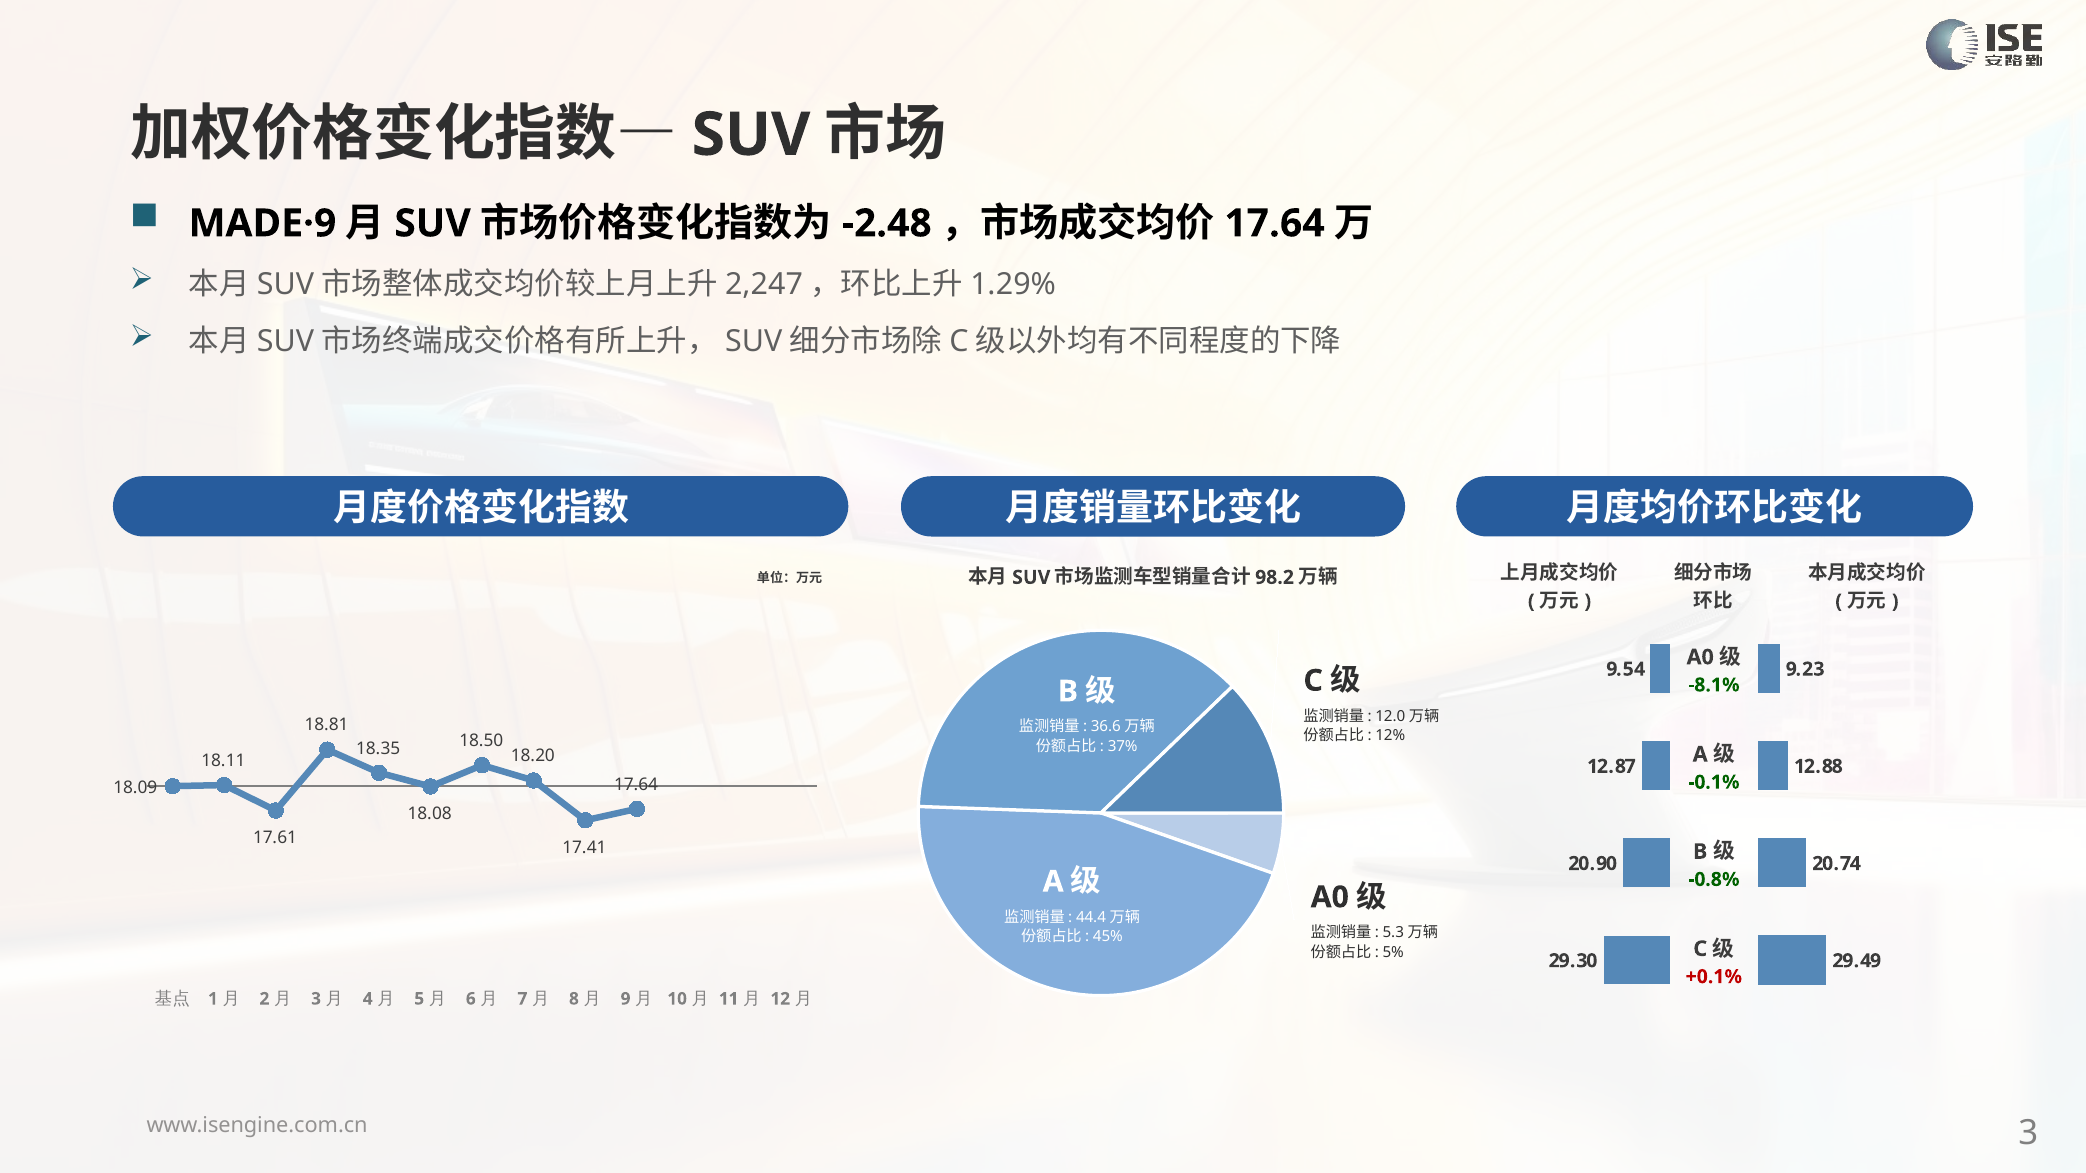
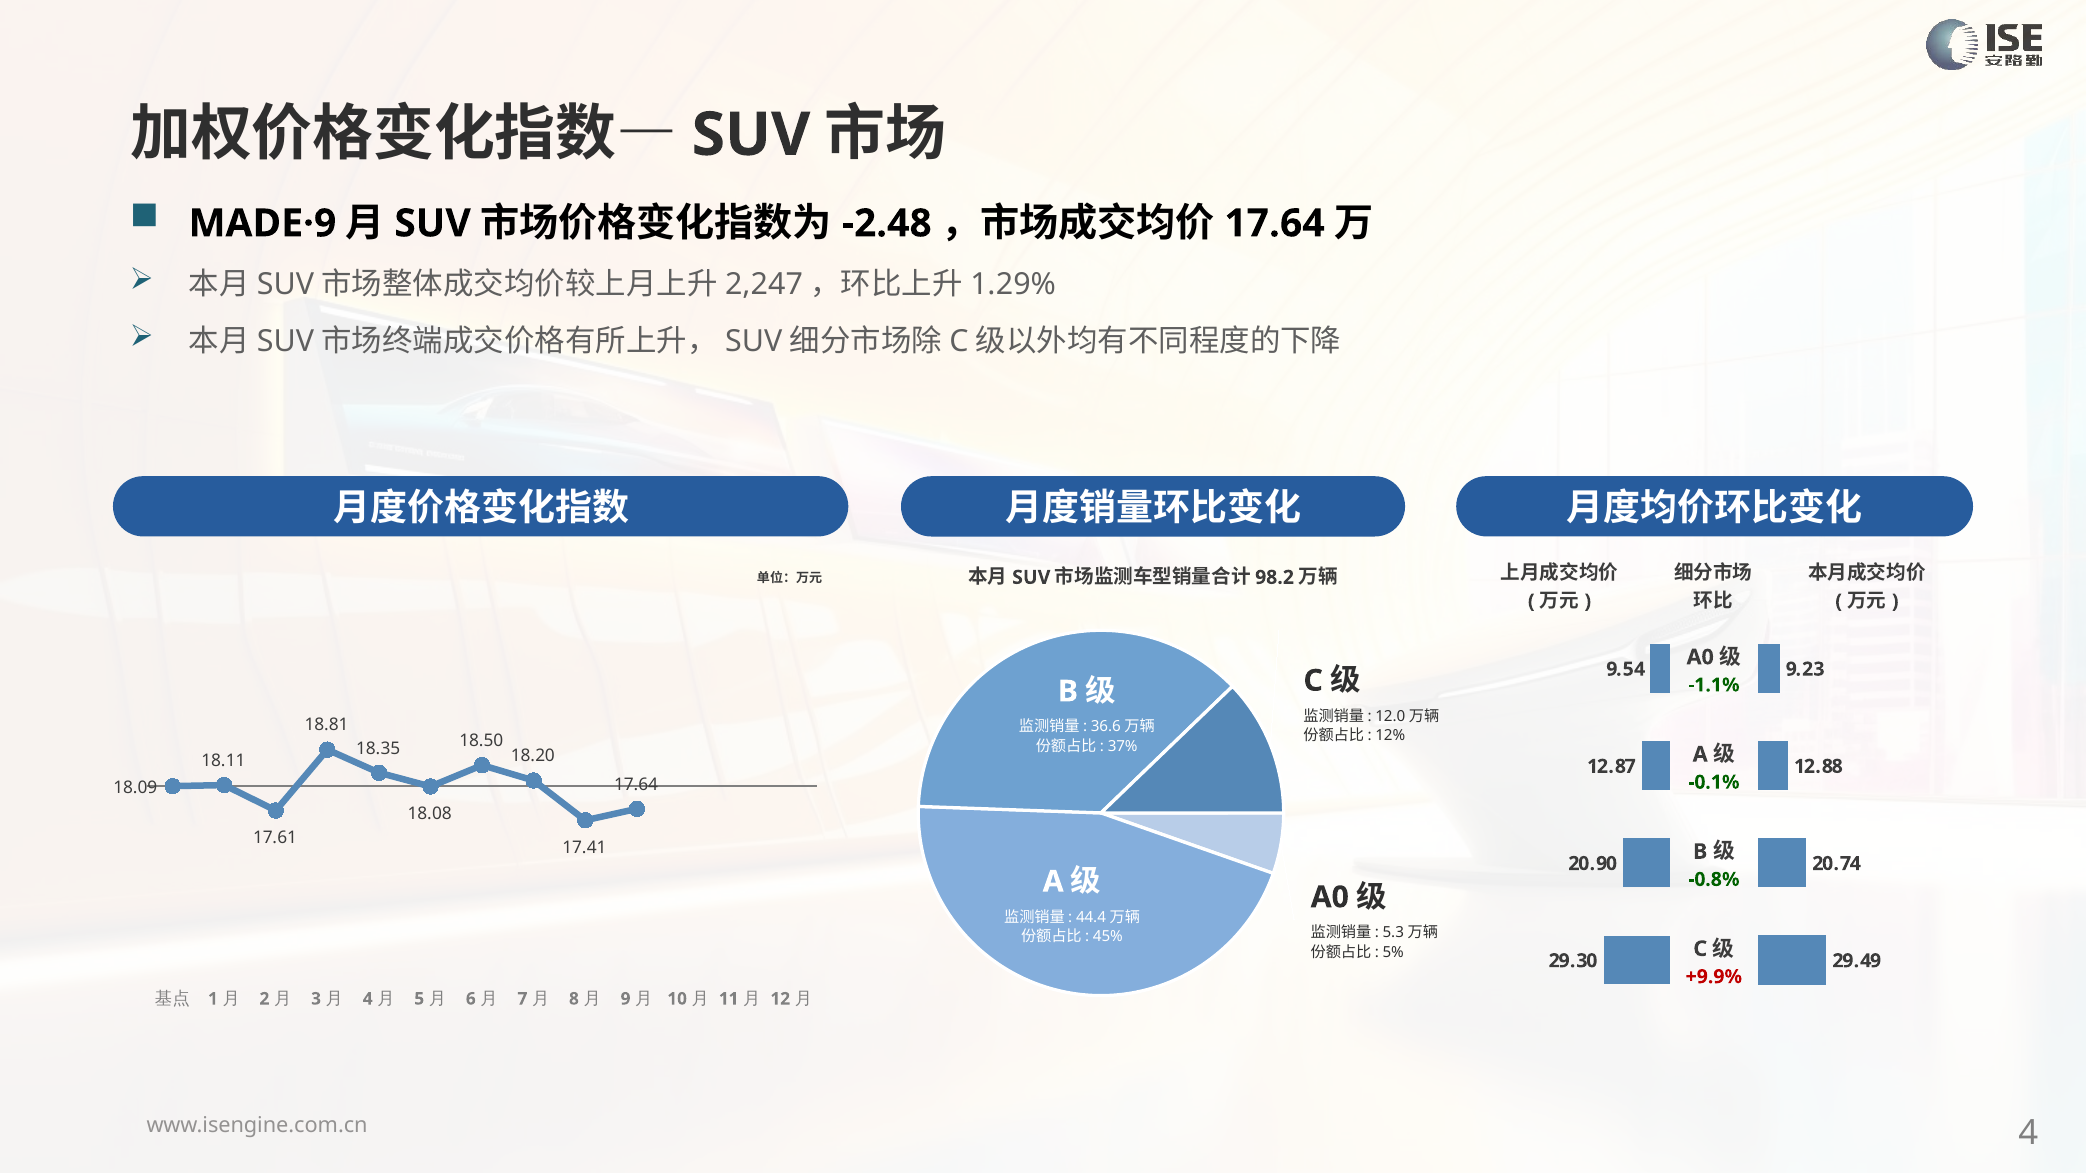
-8.1%: -8.1% -> -1.1% (1714, 685)
+0.1%: +0.1% -> +9.9% (1714, 977)
3: 3 -> 4 (2028, 1134)
